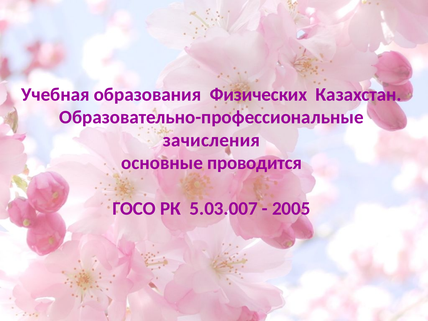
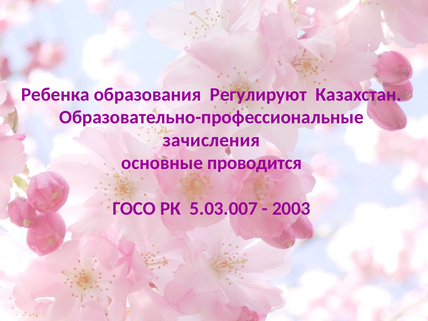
Учебная: Учебная -> Ребенка (55, 94)
Физических: Физических -> Регулируют (258, 94)
2005: 2005 -> 2003 (291, 209)
